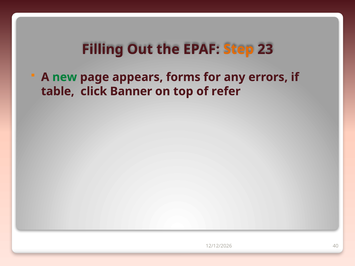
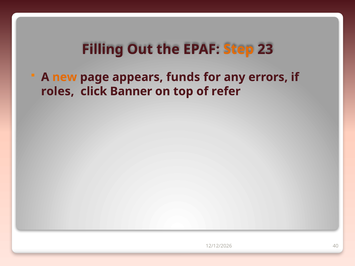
new colour: green -> orange (65, 77)
forms: forms -> funds (183, 77)
table: table -> roles (58, 91)
